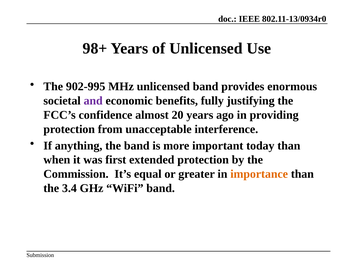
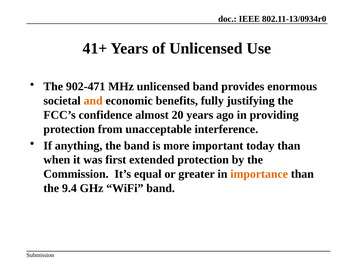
98+: 98+ -> 41+ (95, 48)
902-995: 902-995 -> 902-471 (86, 86)
and colour: purple -> orange (93, 101)
3.4: 3.4 -> 9.4 (69, 188)
